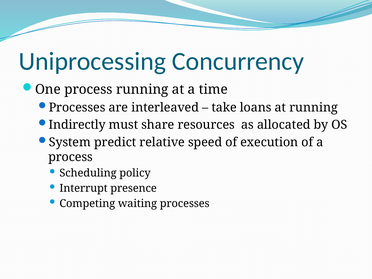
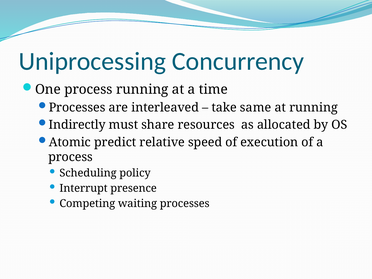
loans: loans -> same (256, 107)
System: System -> Atomic (70, 142)
